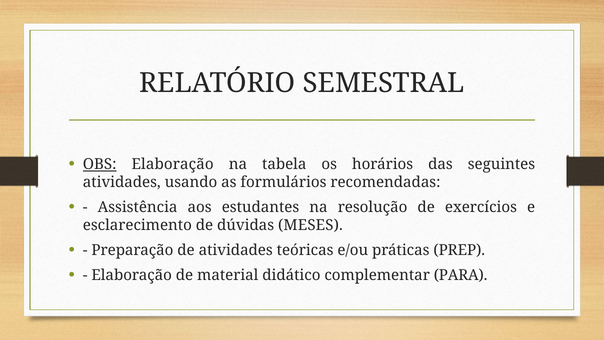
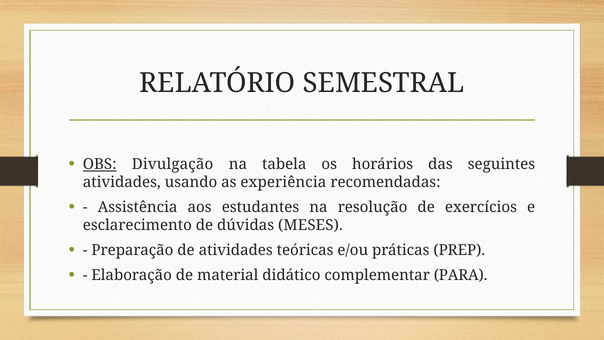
OBS Elaboração: Elaboração -> Divulgação (173, 164)
formulários: formulários -> experiência (283, 182)
